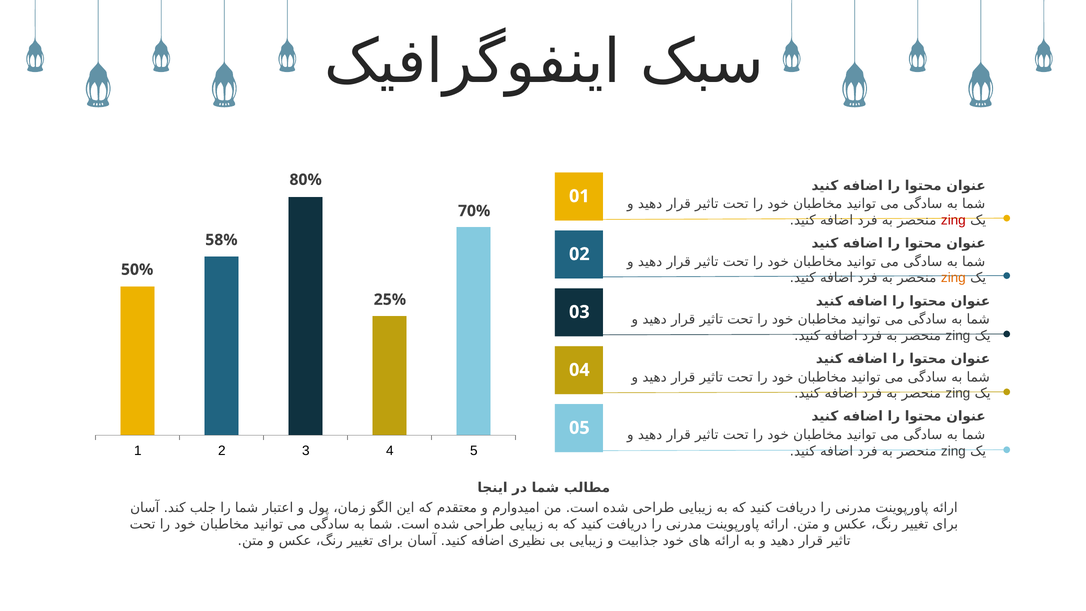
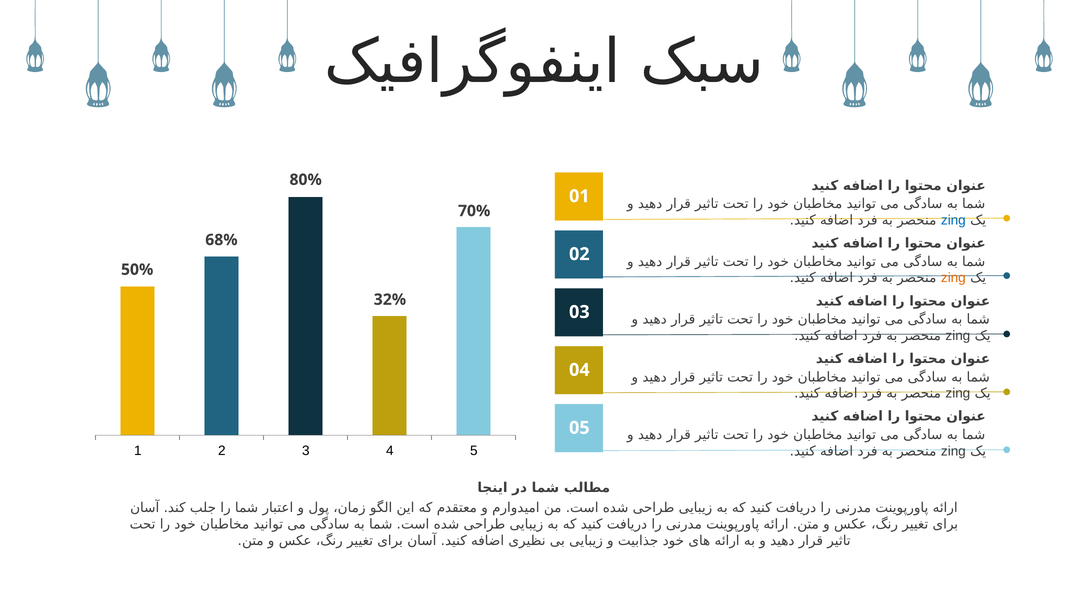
zing colour: red -> blue (953, 220)
58%: 58% -> 68% (221, 240)
25%: 25% -> 32% (390, 300)
